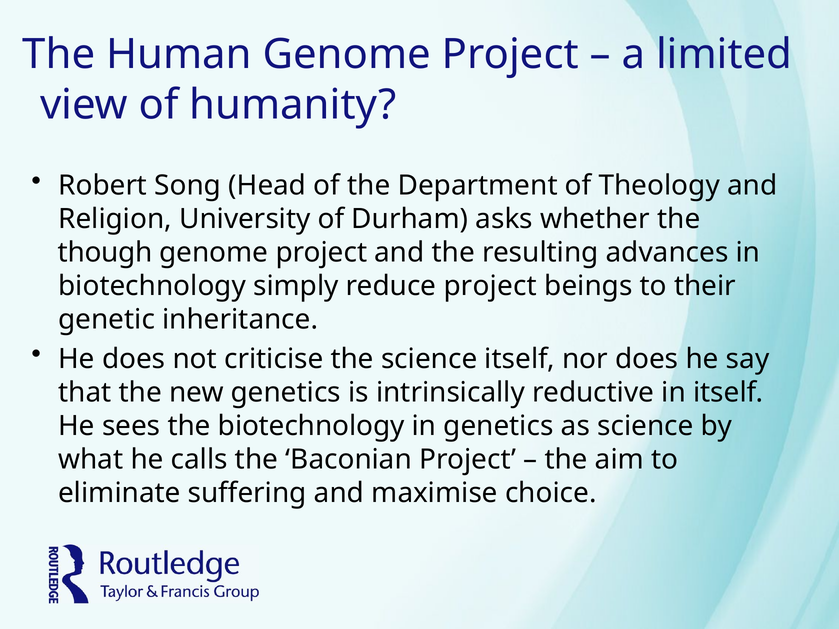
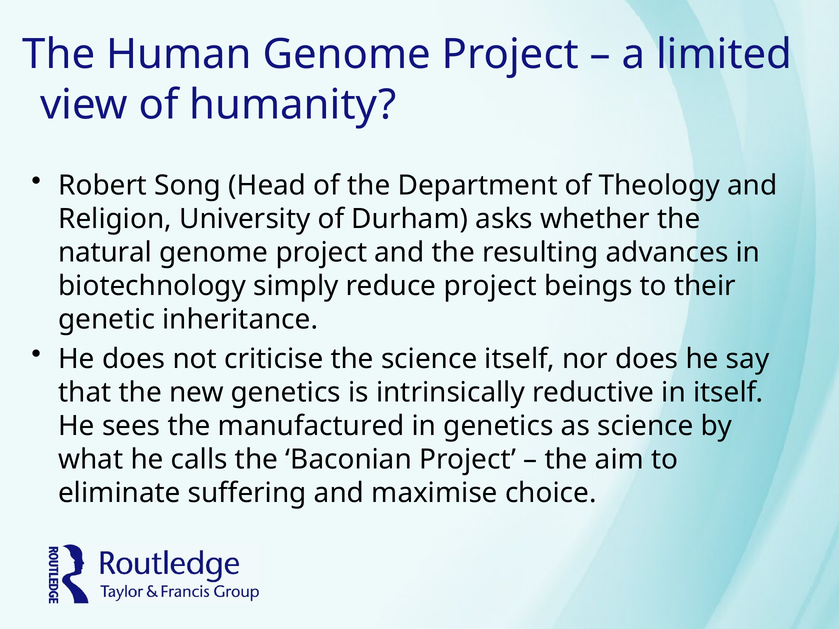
though: though -> natural (105, 253)
the biotechnology: biotechnology -> manufactured (311, 426)
